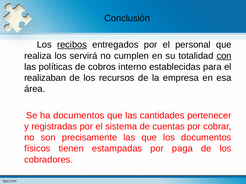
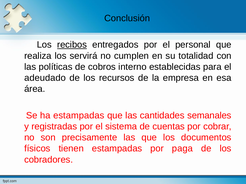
con underline: present -> none (224, 56)
realizaban: realizaban -> adeudado (45, 78)
ha documentos: documentos -> estampadas (79, 116)
pertenecer: pertenecer -> semanales (209, 116)
